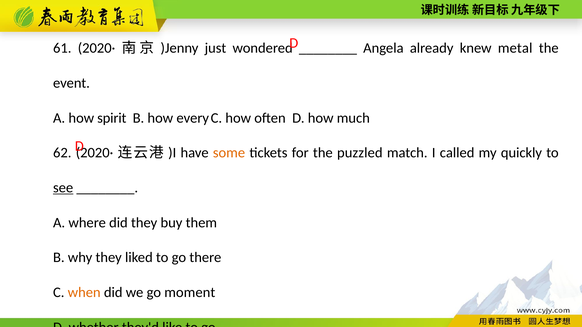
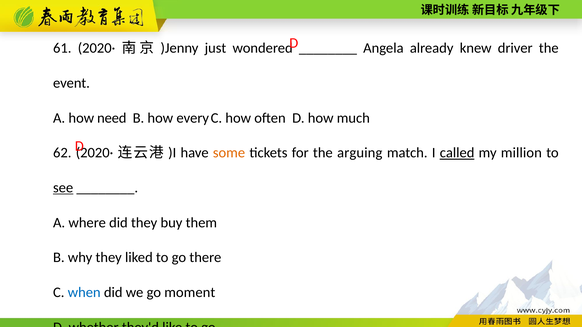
metal: metal -> driver (515, 48)
spirit: spirit -> need (112, 118)
puzzled: puzzled -> arguing (360, 153)
called underline: none -> present (457, 153)
quickly: quickly -> million (521, 153)
when colour: orange -> blue (84, 293)
